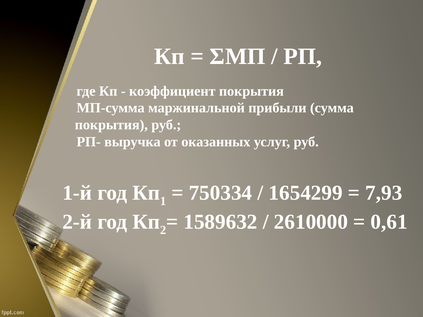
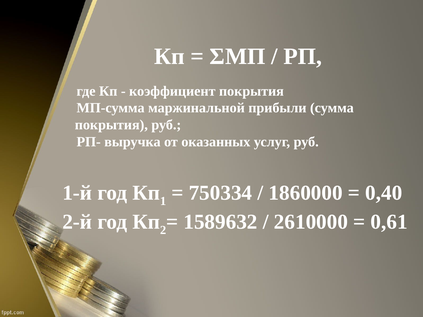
1654299: 1654299 -> 1860000 (306, 193)
7,93: 7,93 -> 0,40 (384, 193)
